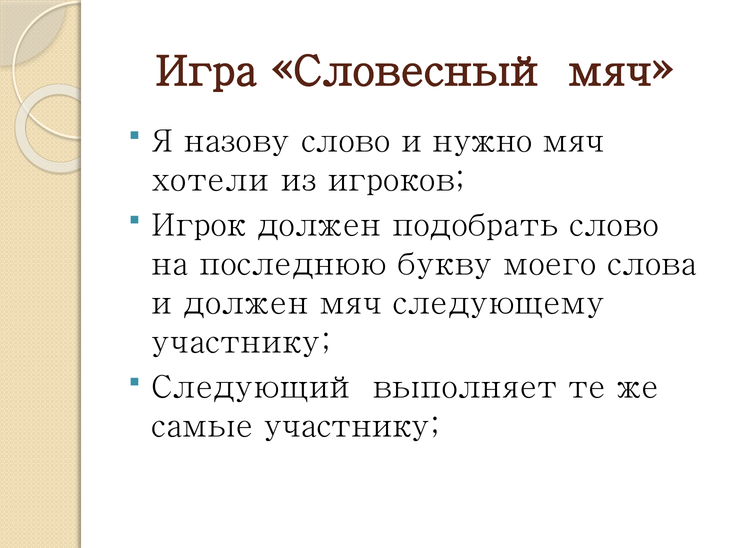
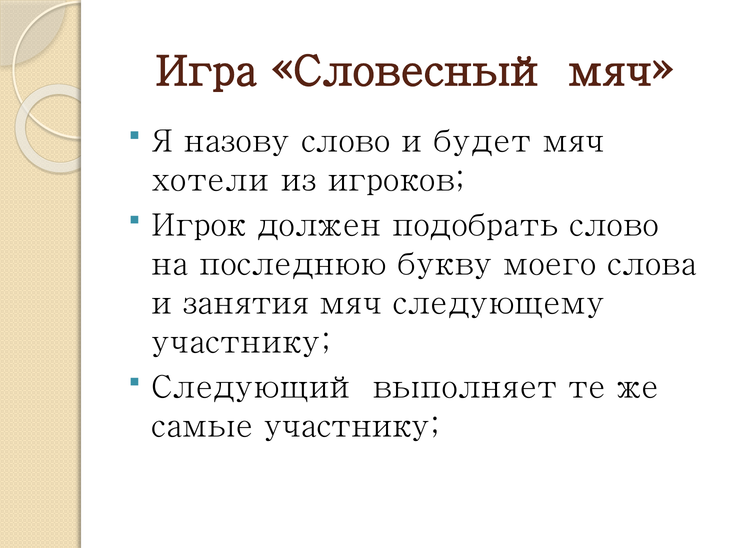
нужно: нужно -> будет (482, 141)
и должен: должен -> занятия (246, 303)
